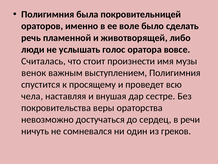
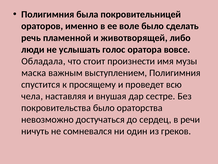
Считалась: Считалась -> Обладала (43, 61)
венок: венок -> маска (34, 73)
покровительства веры: веры -> было (104, 108)
